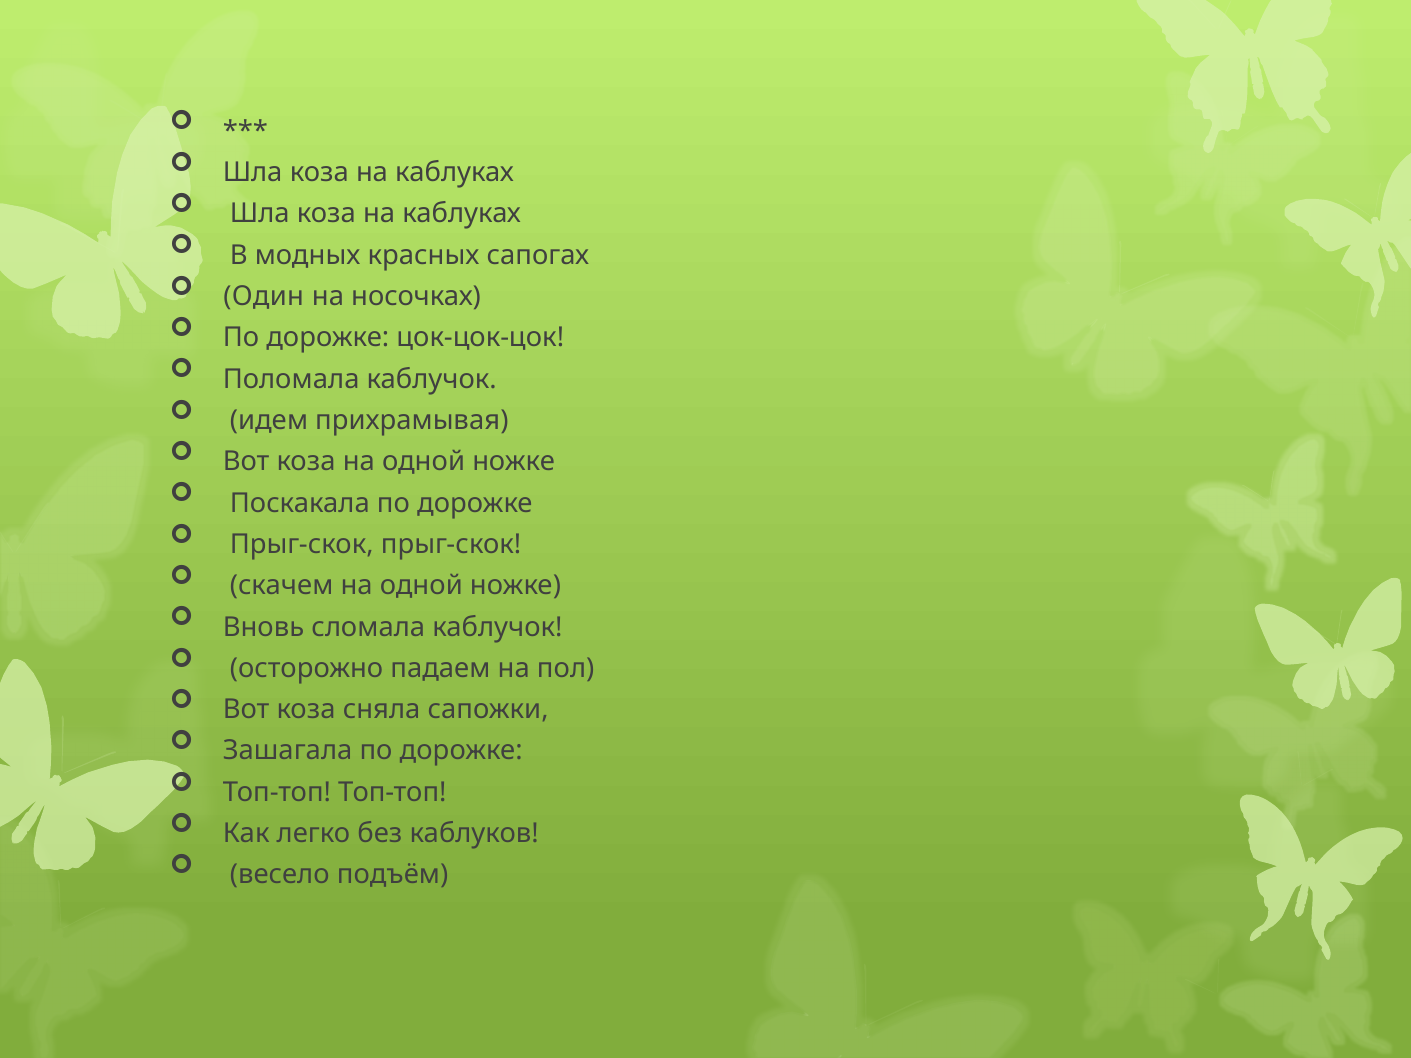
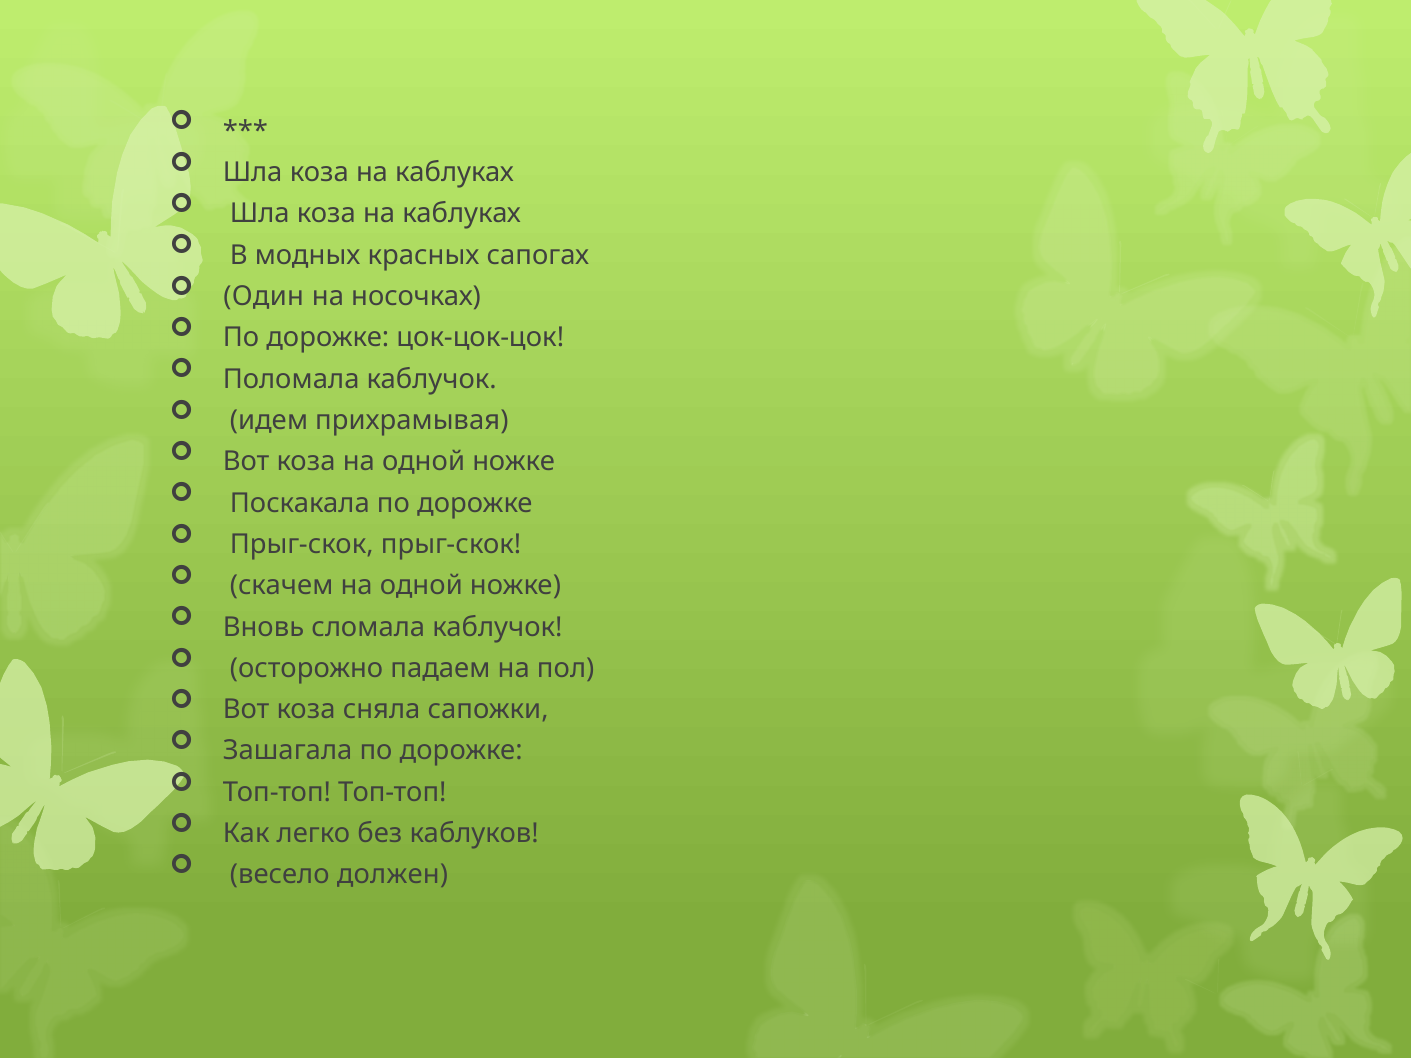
подъём: подъём -> должен (393, 875)
